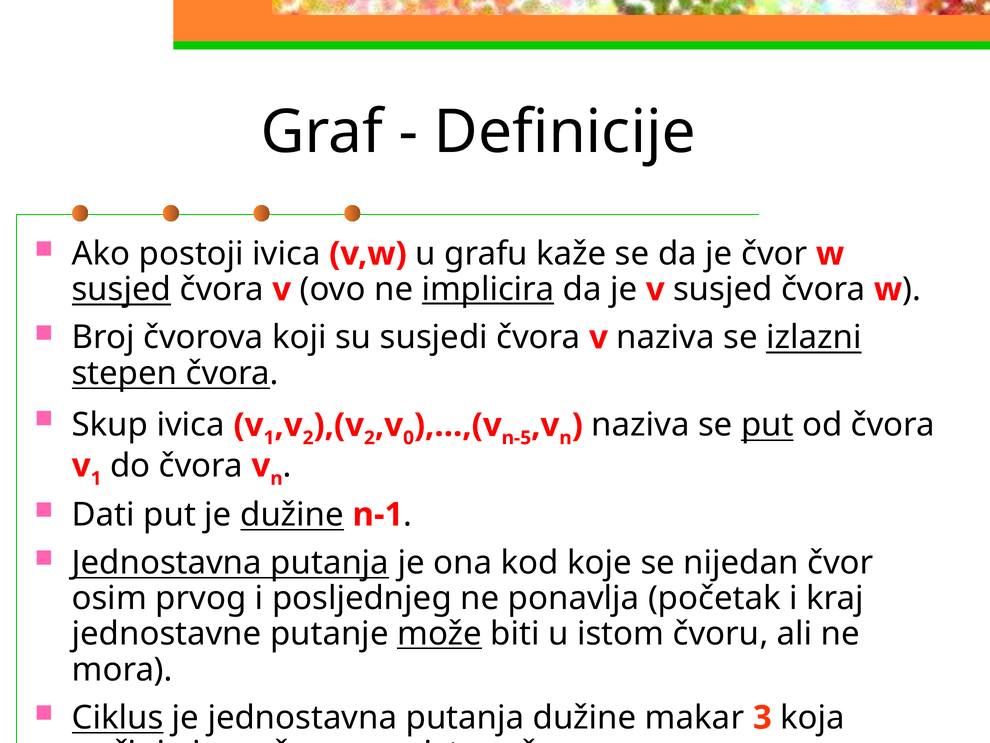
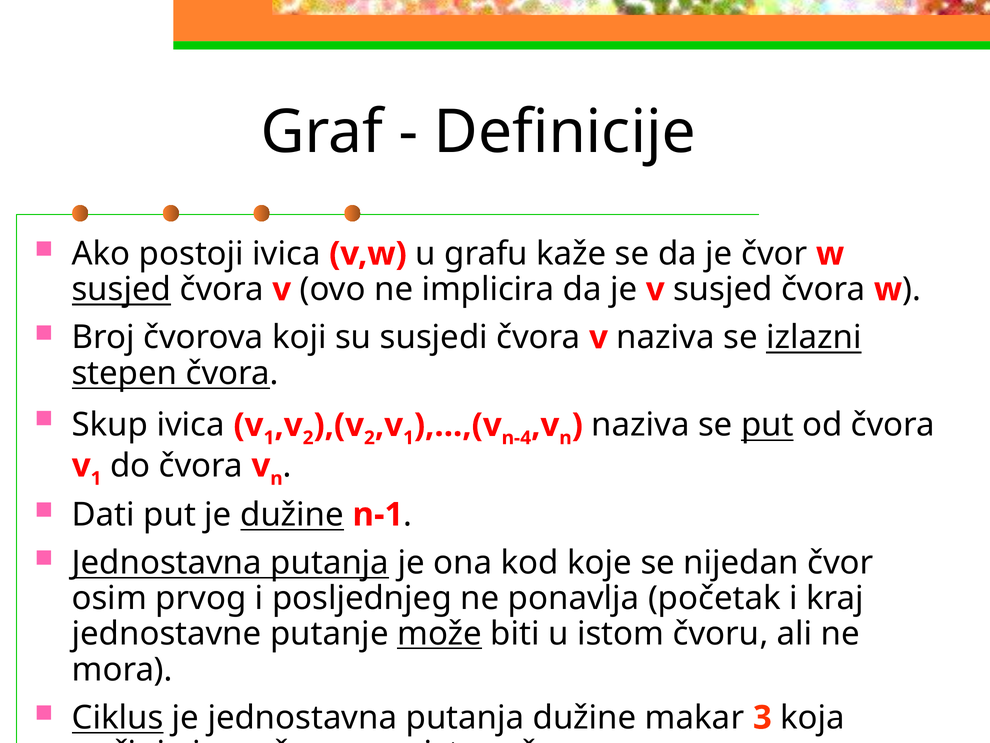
implicira underline: present -> none (488, 289)
0: 0 -> 1 (409, 438)
n-5: n-5 -> n-4 (516, 438)
